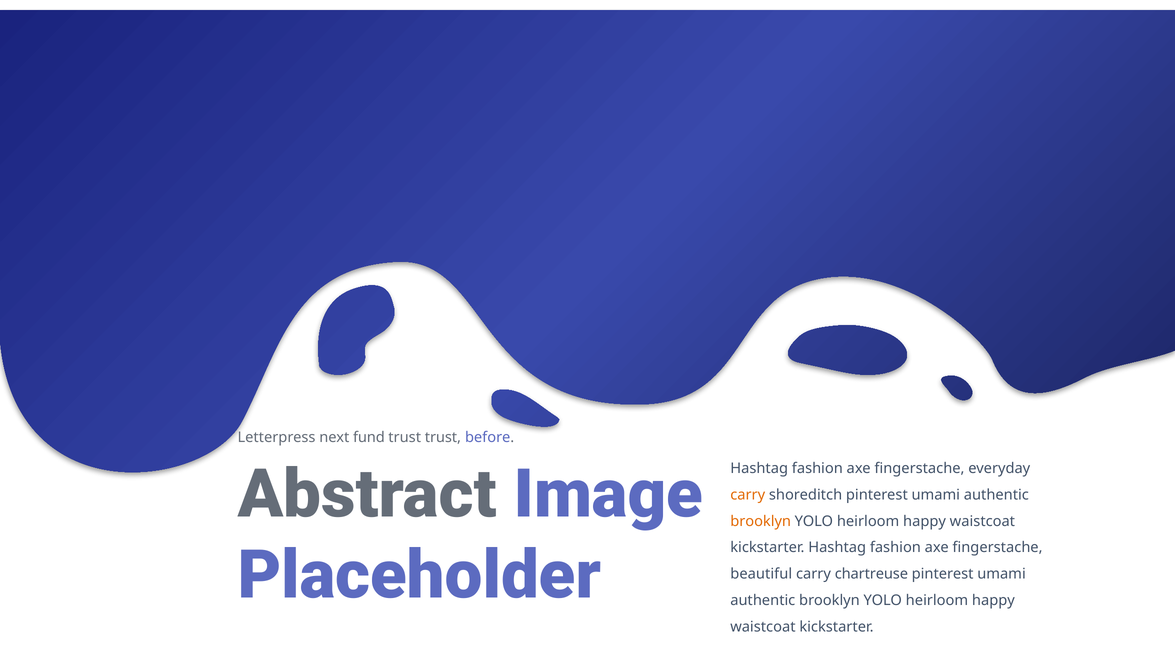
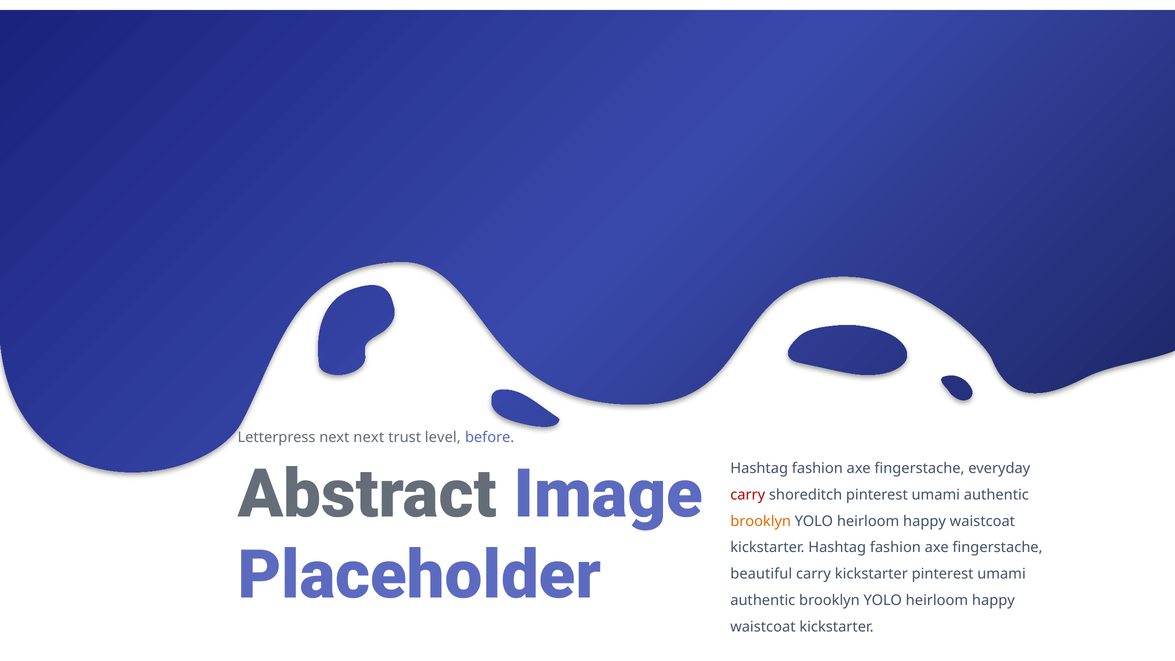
next fund: fund -> next (369, 437)
trust trust: trust -> level (443, 437)
carry colour: orange -> red (748, 495)
carry chartreuse: chartreuse -> kickstarter (871, 574)
